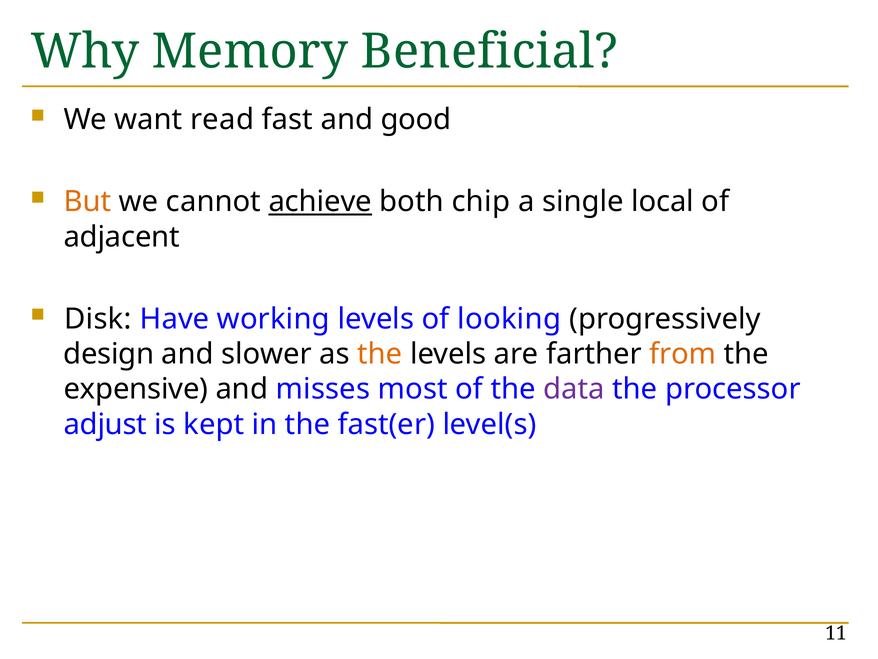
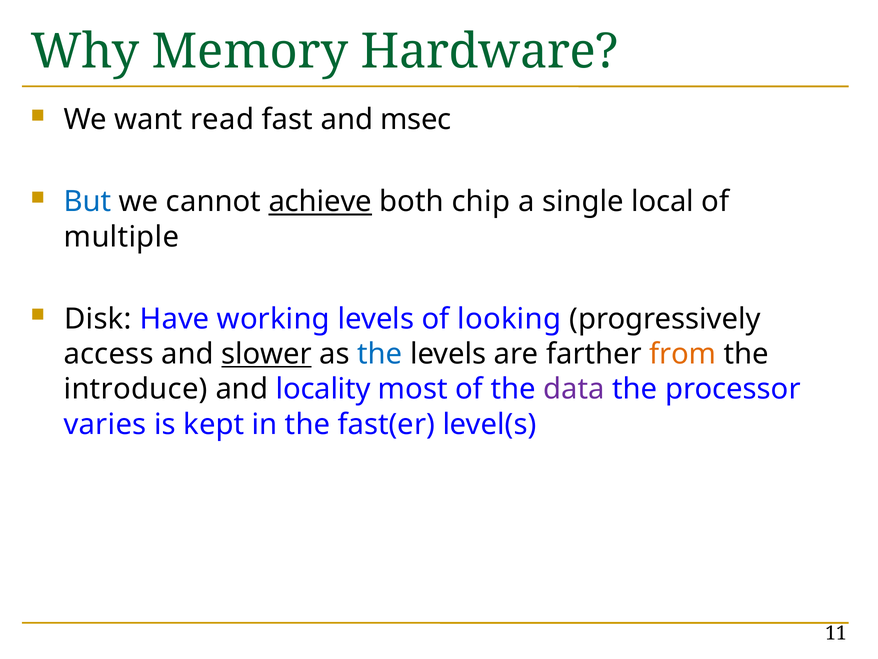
Beneficial: Beneficial -> Hardware (490, 52)
good: good -> msec (416, 120)
But colour: orange -> blue (87, 202)
adjacent: adjacent -> multiple (121, 237)
design: design -> access (109, 354)
slower underline: none -> present (267, 354)
the colour: orange -> blue (380, 354)
expensive: expensive -> introduce (136, 389)
misses: misses -> locality (323, 389)
adjust: adjust -> varies (105, 424)
